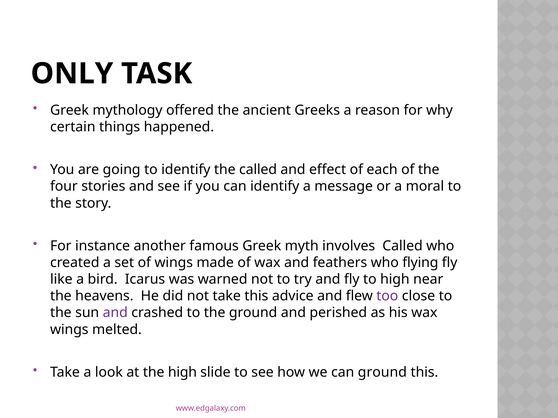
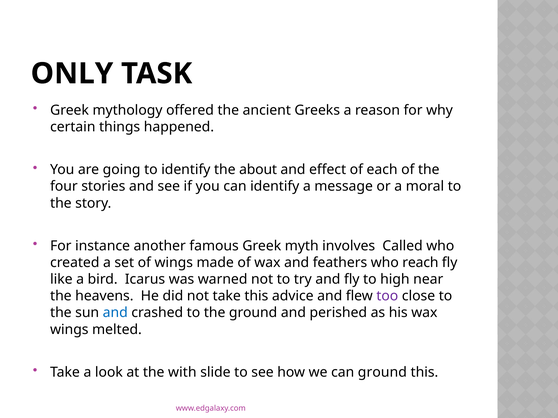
the called: called -> about (258, 170)
flying: flying -> reach (420, 263)
and colour: purple -> blue (115, 313)
the high: high -> with (182, 373)
